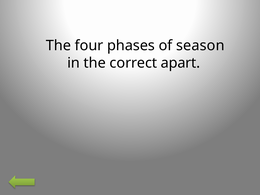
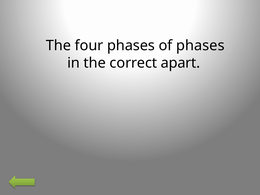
of season: season -> phases (200, 46)
